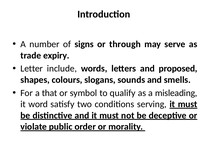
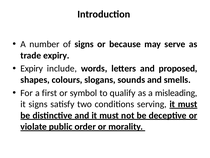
through: through -> because (125, 44)
Letter: Letter -> Expiry (32, 68)
that: that -> first (50, 93)
it word: word -> signs (38, 104)
